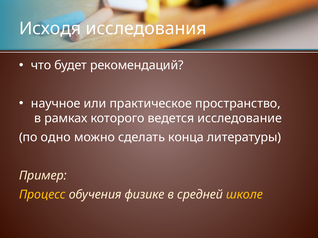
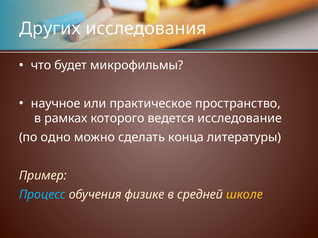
Исходя: Исходя -> Других (50, 29)
рекомендаций: рекомендаций -> микрофильмы (137, 66)
Процесс colour: yellow -> light blue (42, 195)
